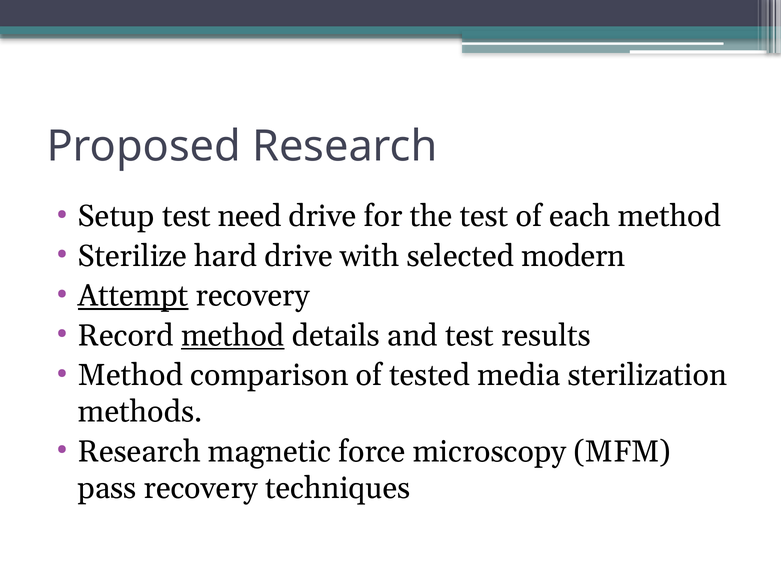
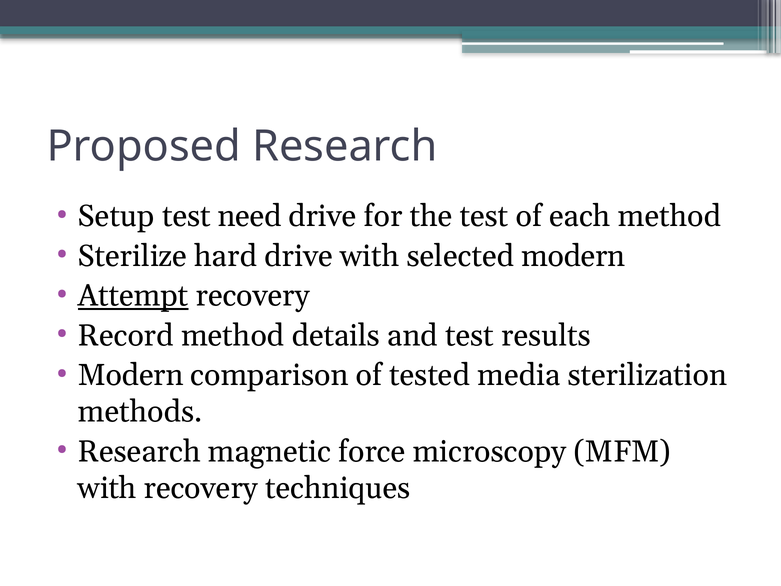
method underline: present -> none (233, 335)
Method: Method -> Modern (131, 375)
pass: pass -> with (107, 488)
